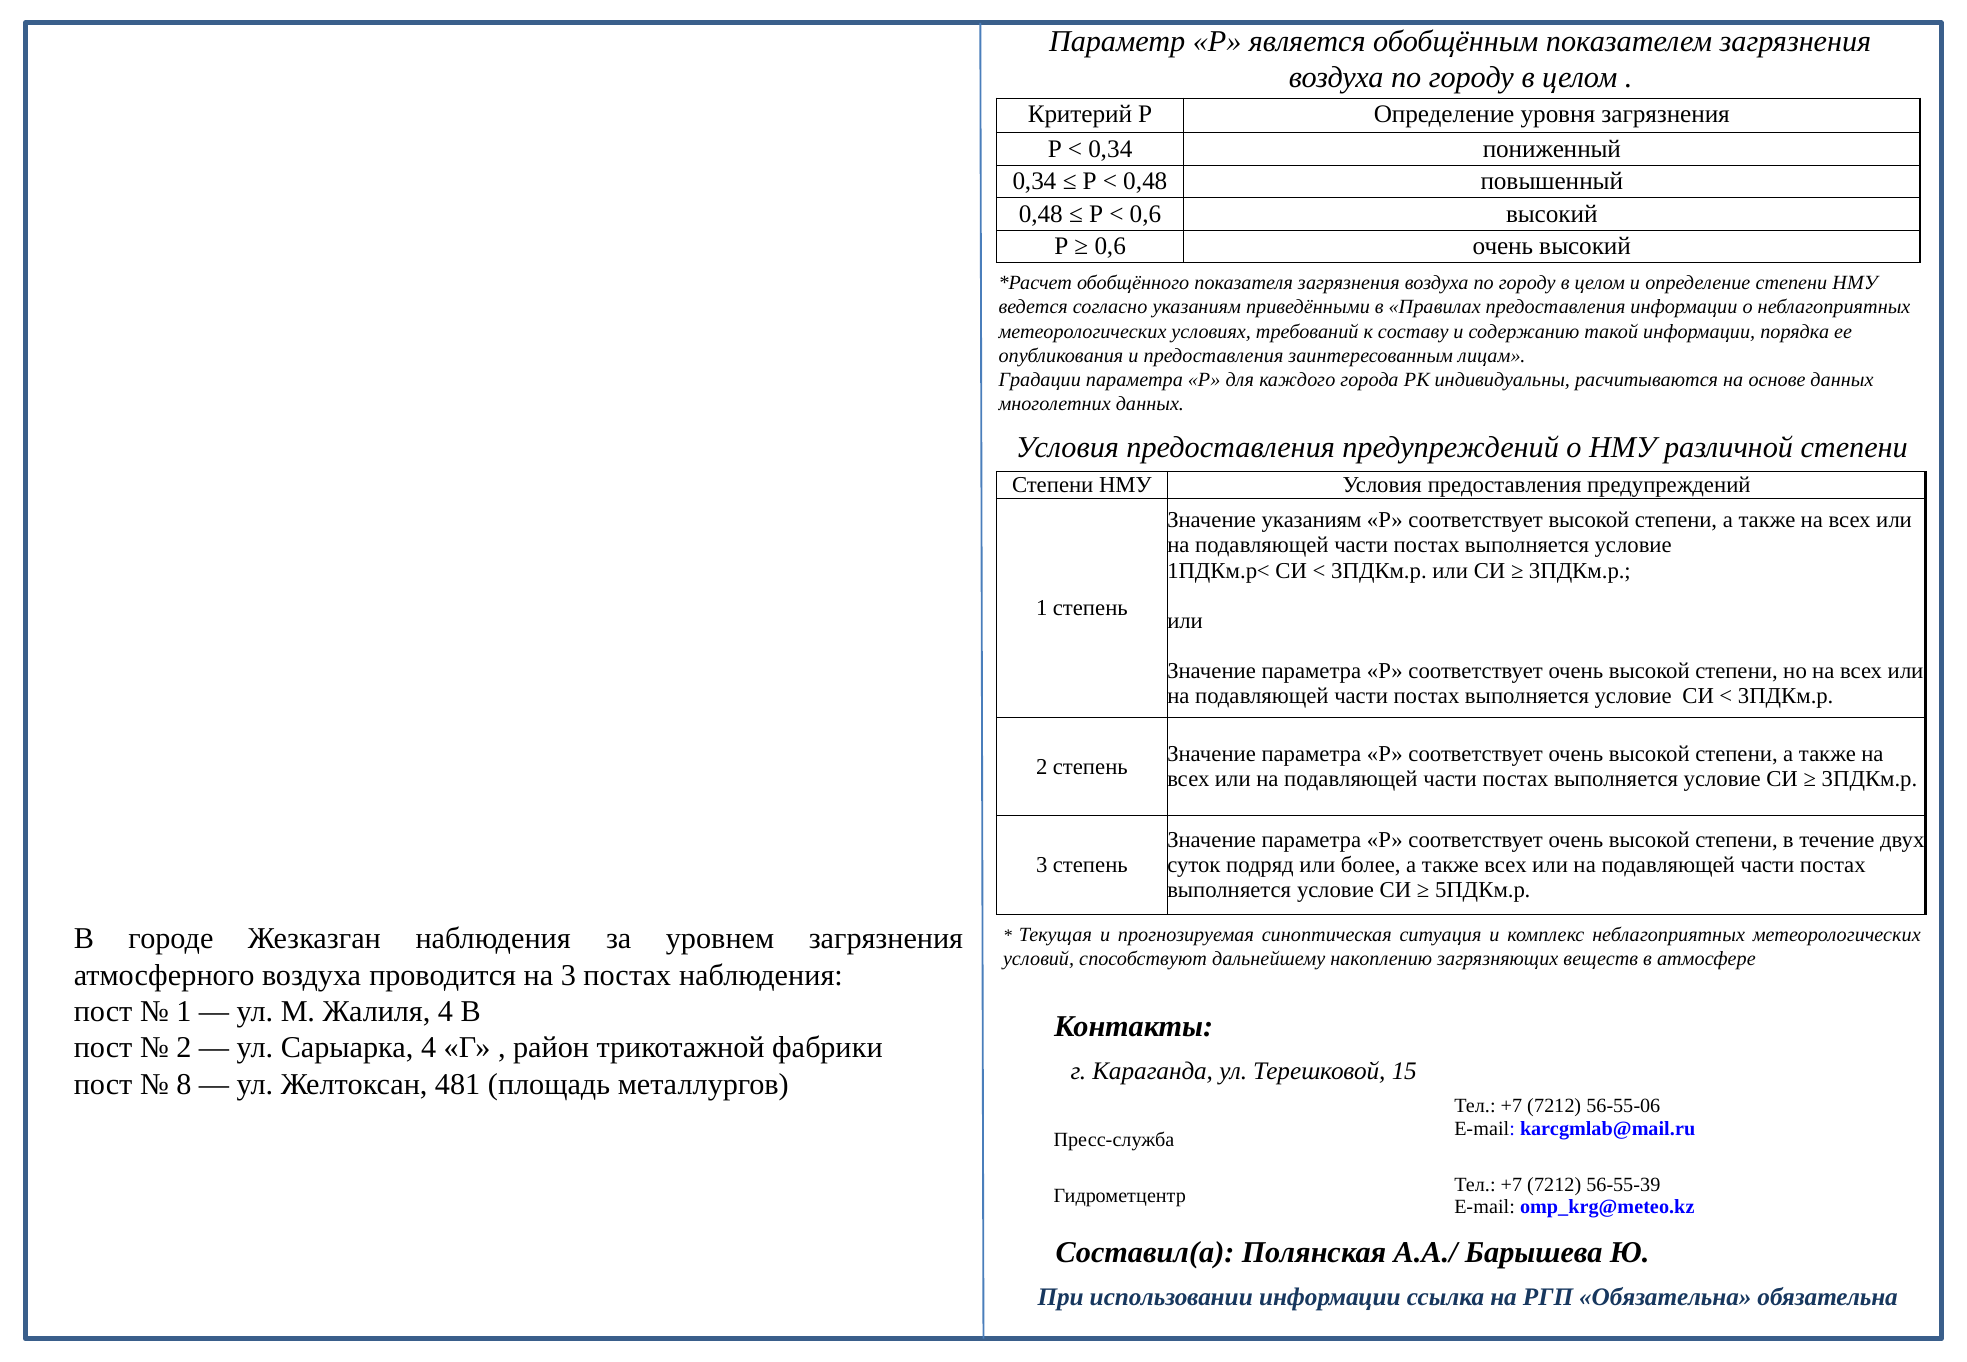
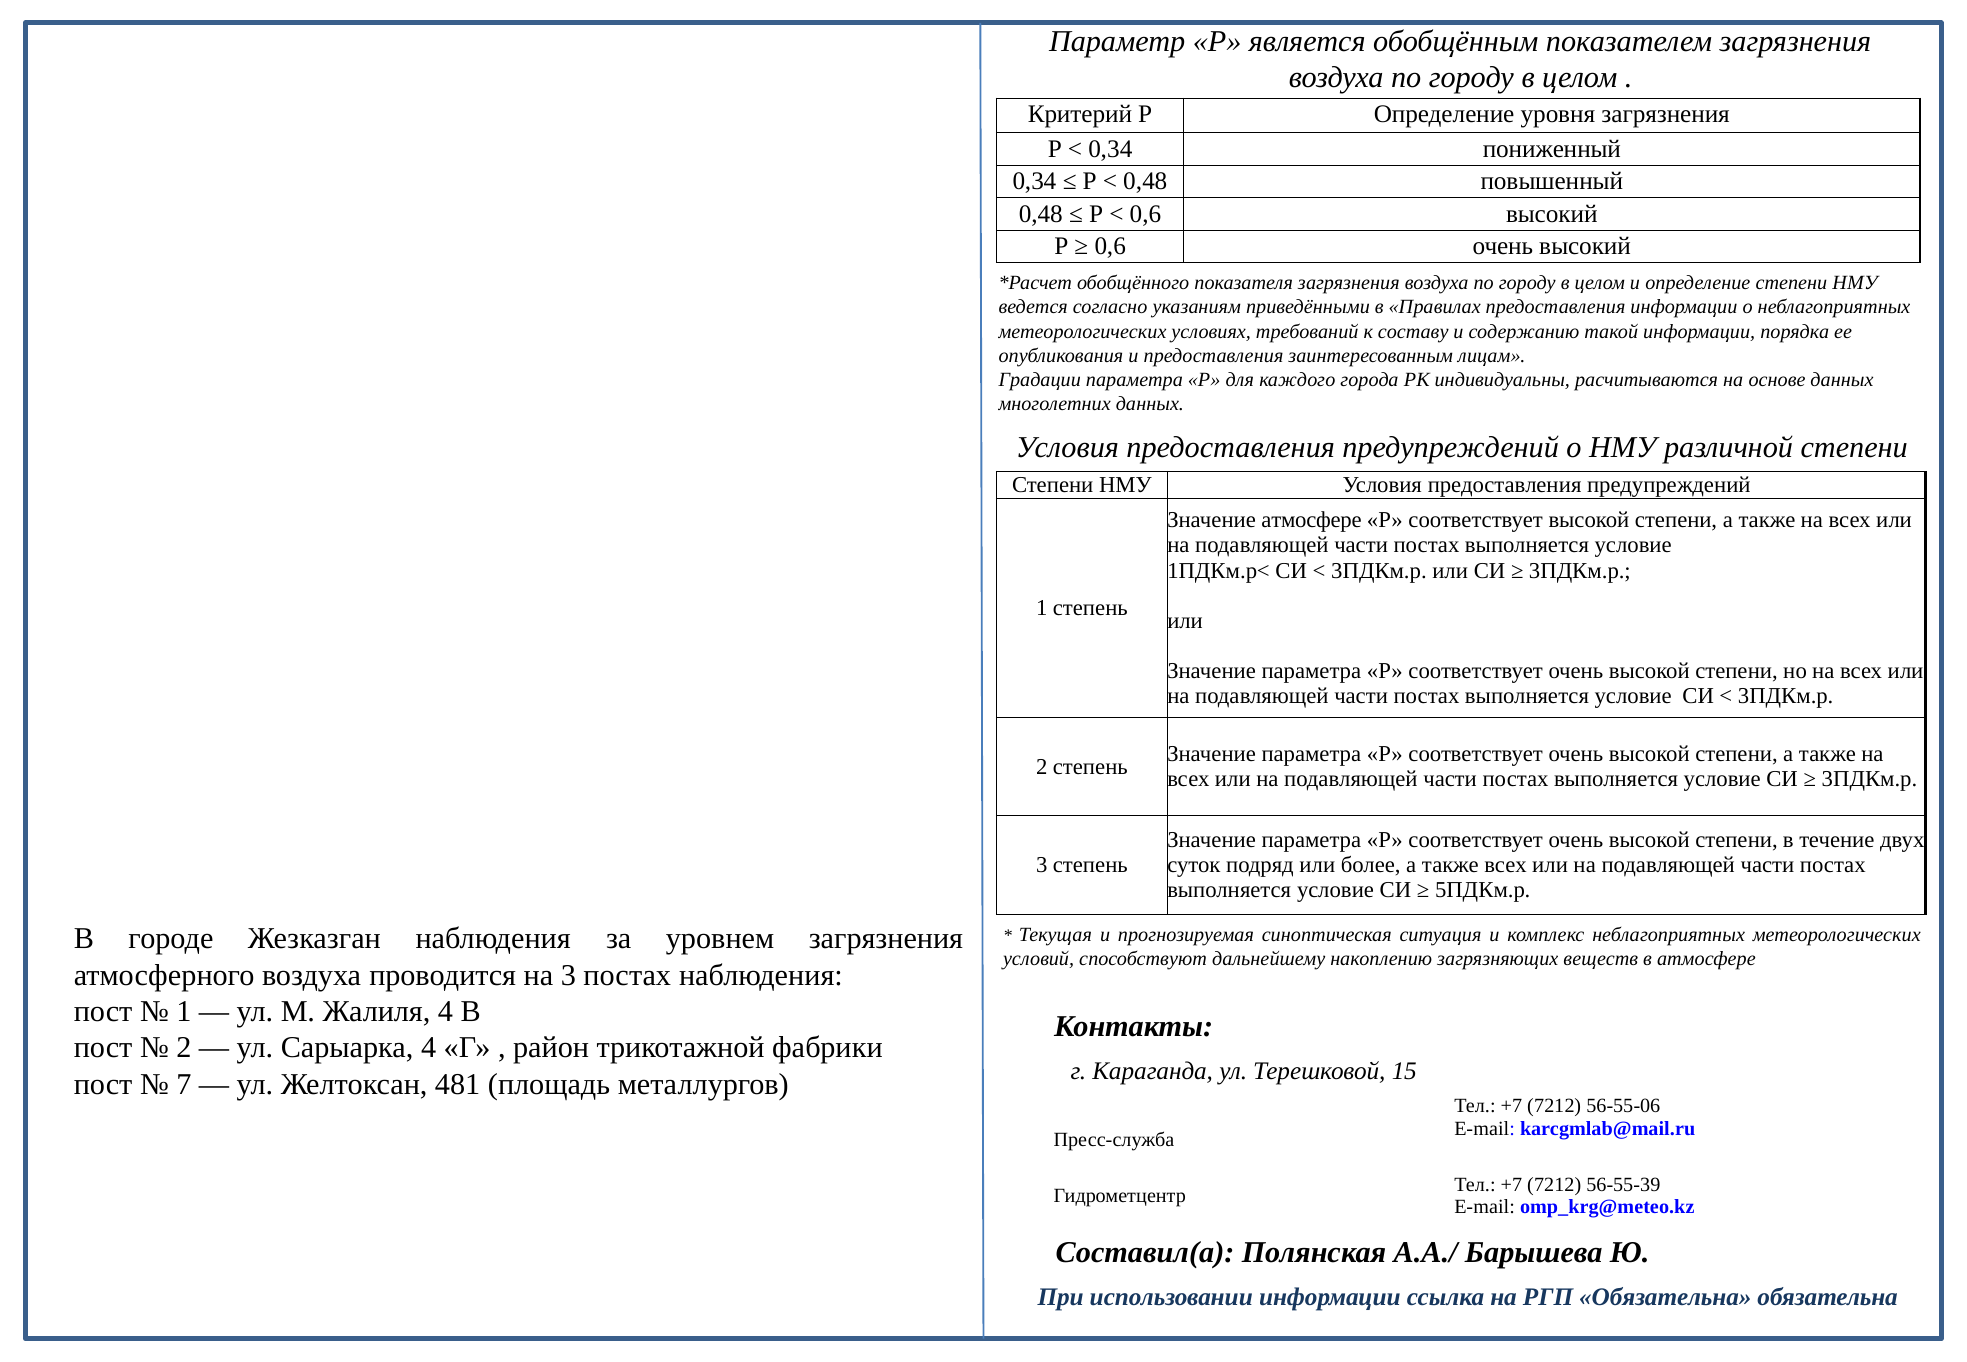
Значение указаниям: указаниям -> атмосфере (1312, 520)
8: 8 -> 7 (184, 1084)
